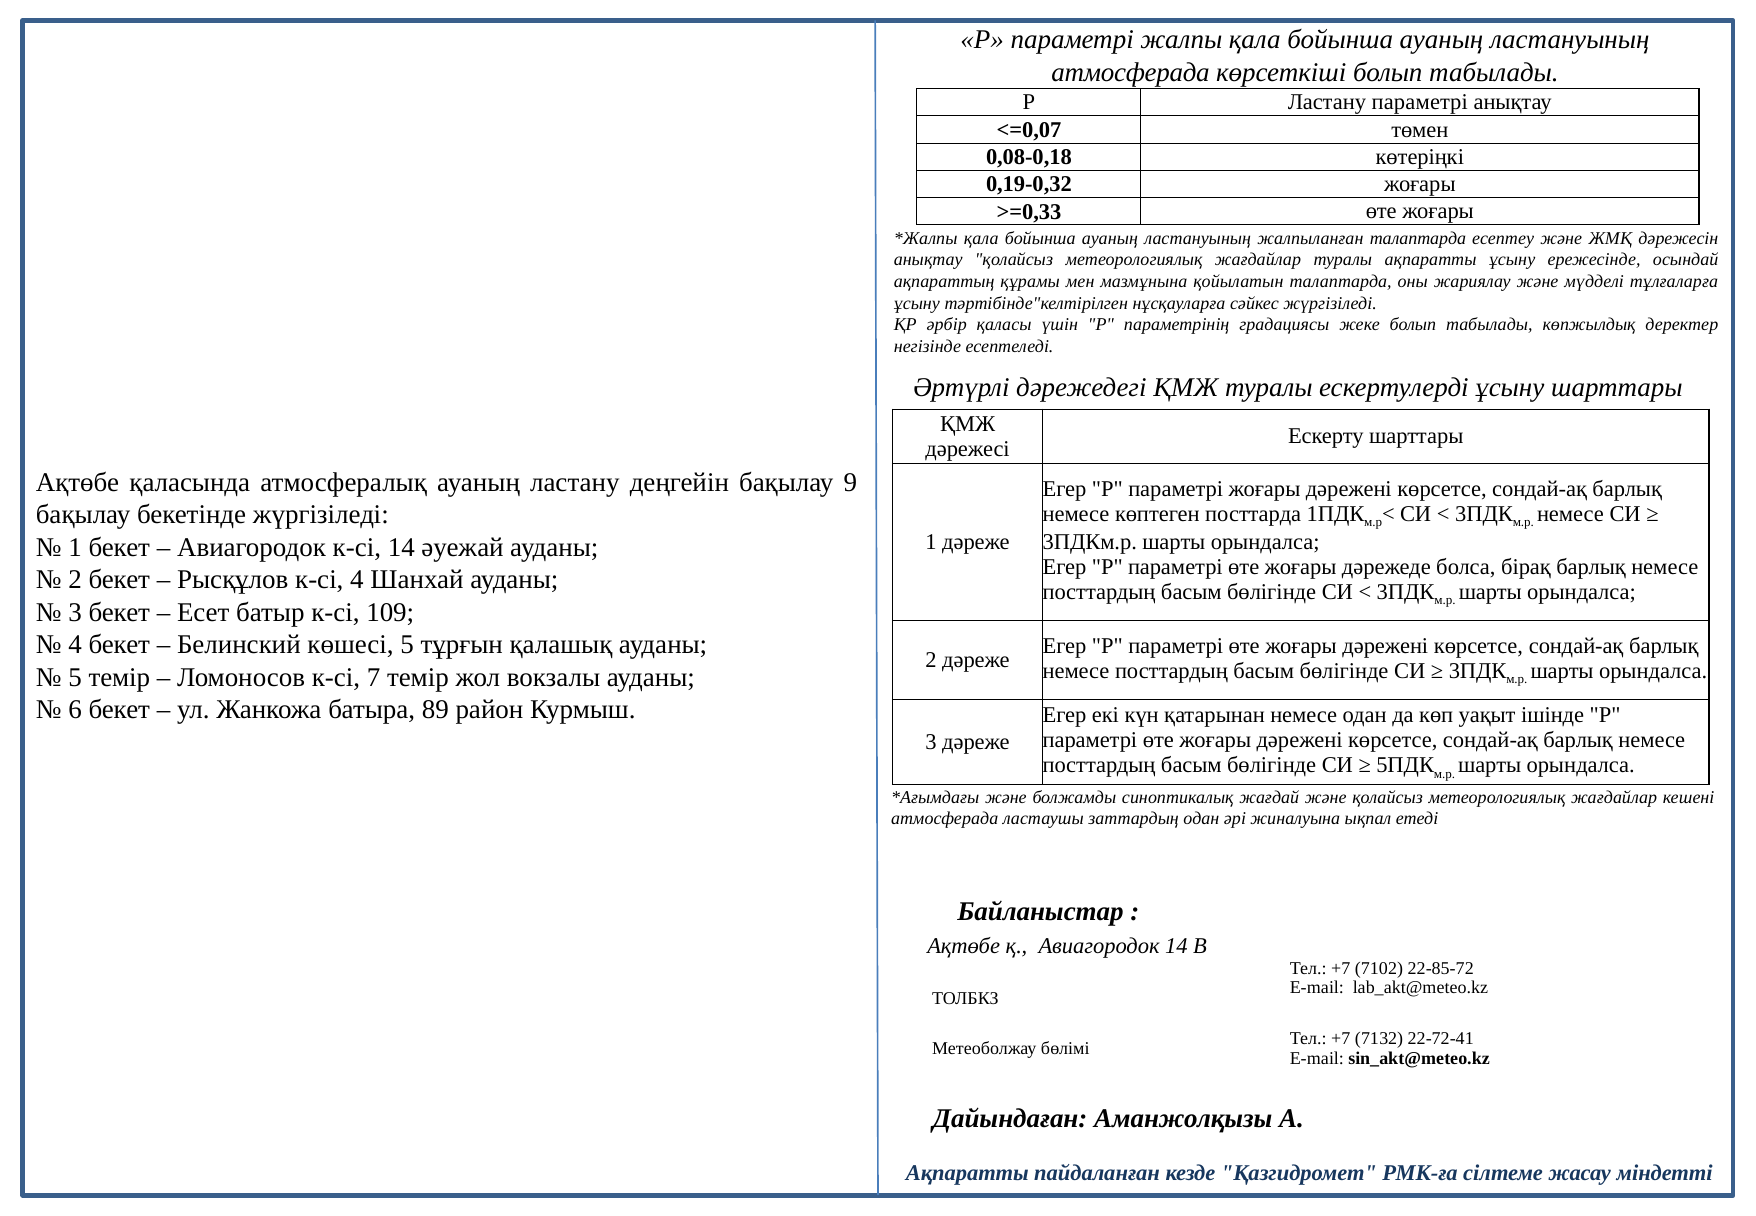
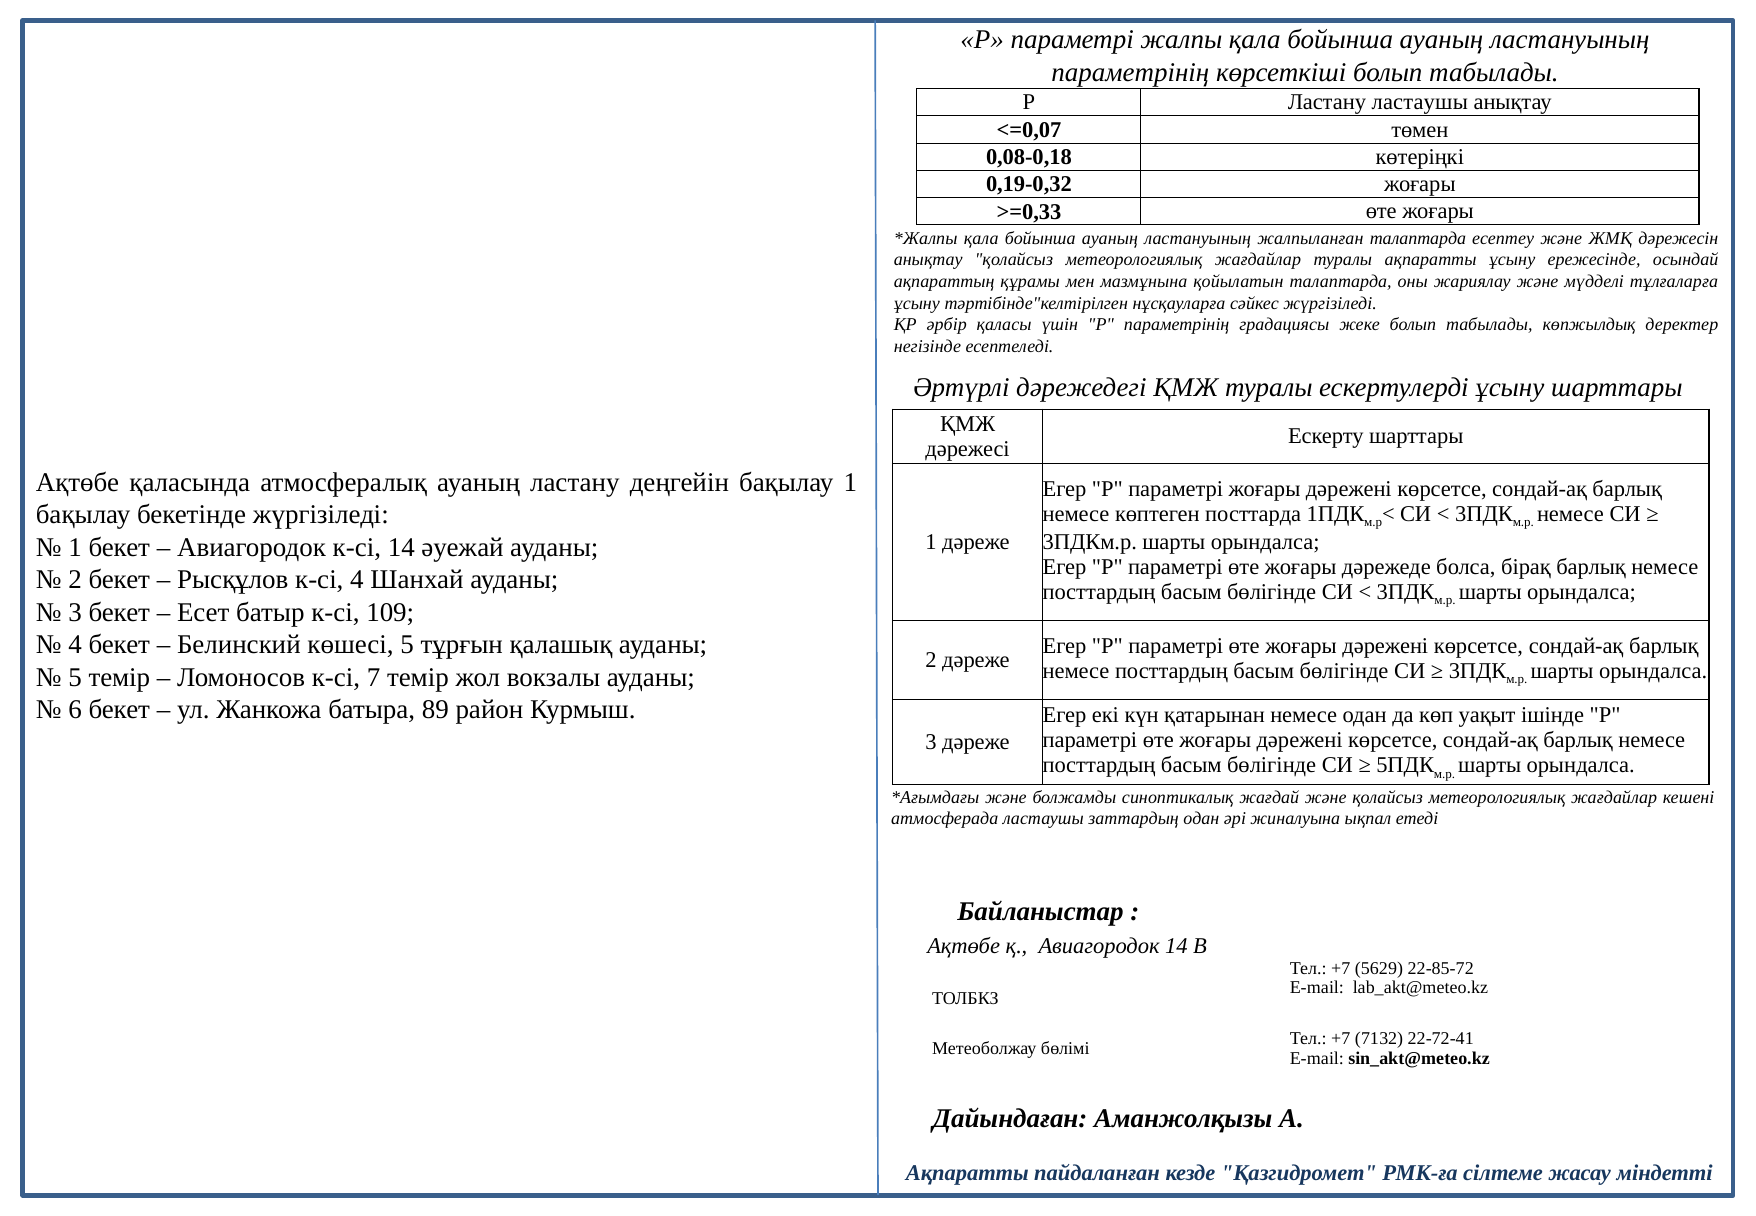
атмосферада: атмосферада -> параметрінің (1130, 72)
Ластану параметрі: параметрі -> ластаушы (1420, 103)
бақылау 9: 9 -> 1 (850, 483)
7102: 7102 -> 5629 (1379, 968)
